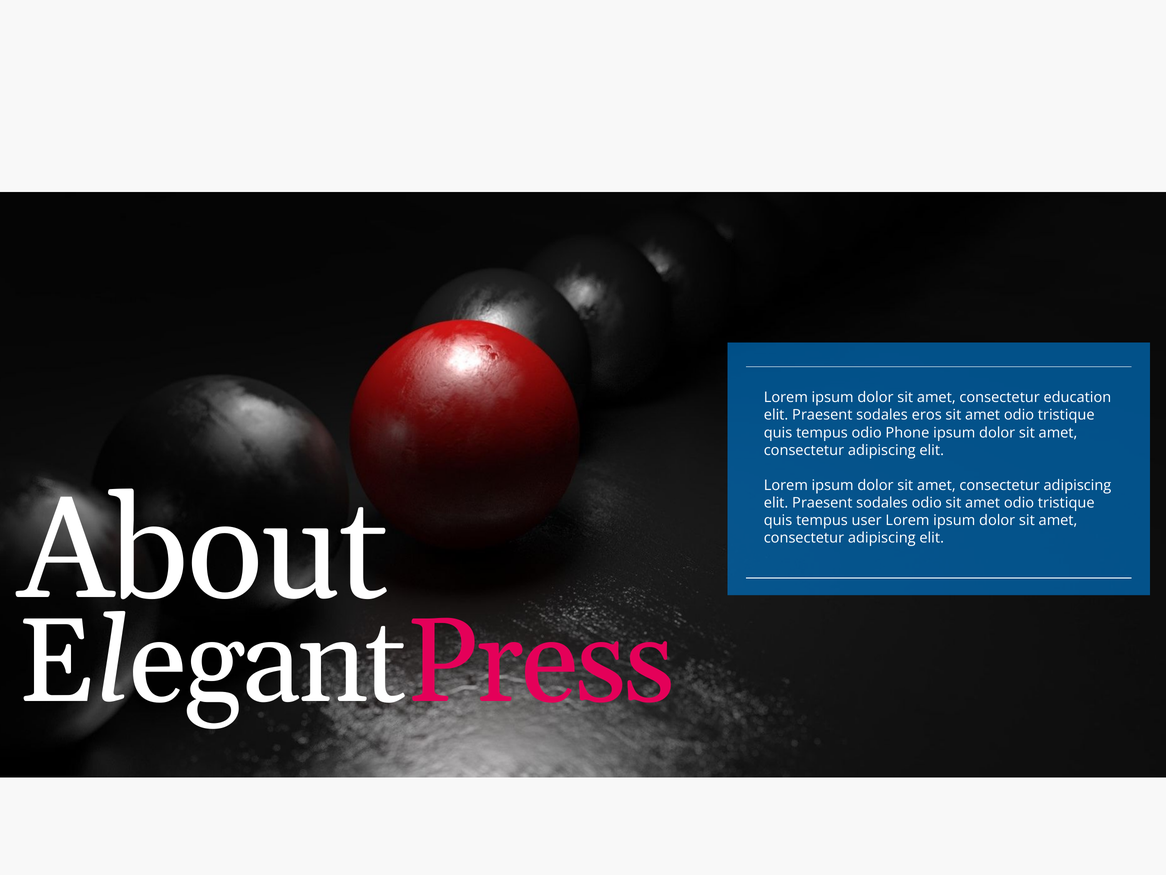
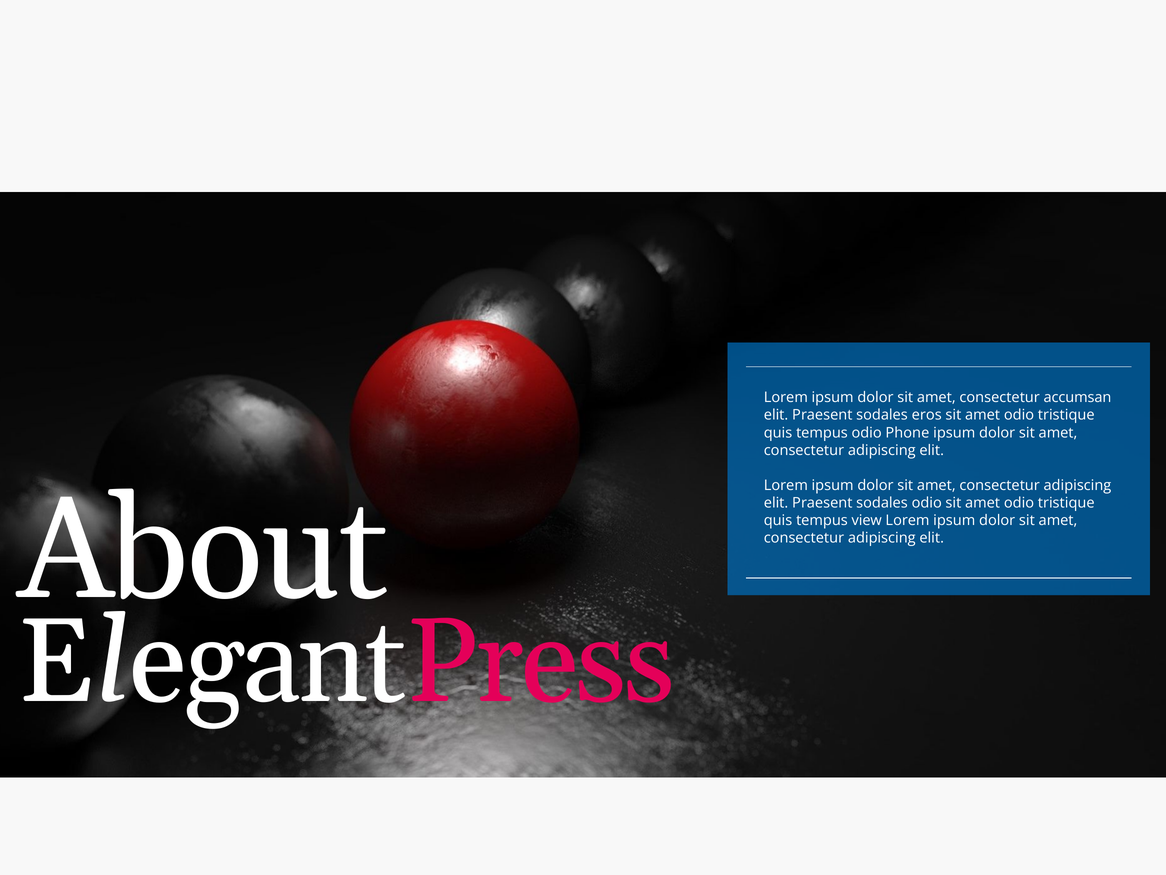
education: education -> accumsan (1077, 397)
user: user -> view (867, 520)
